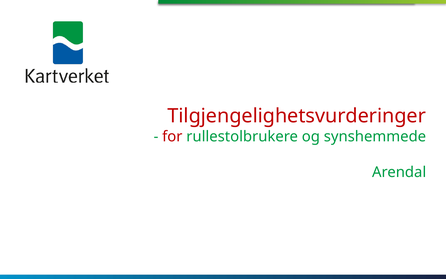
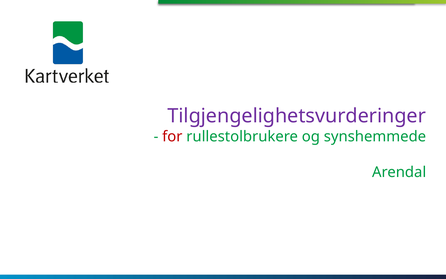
Tilgjengelighetsvurderinger colour: red -> purple (297, 116)
